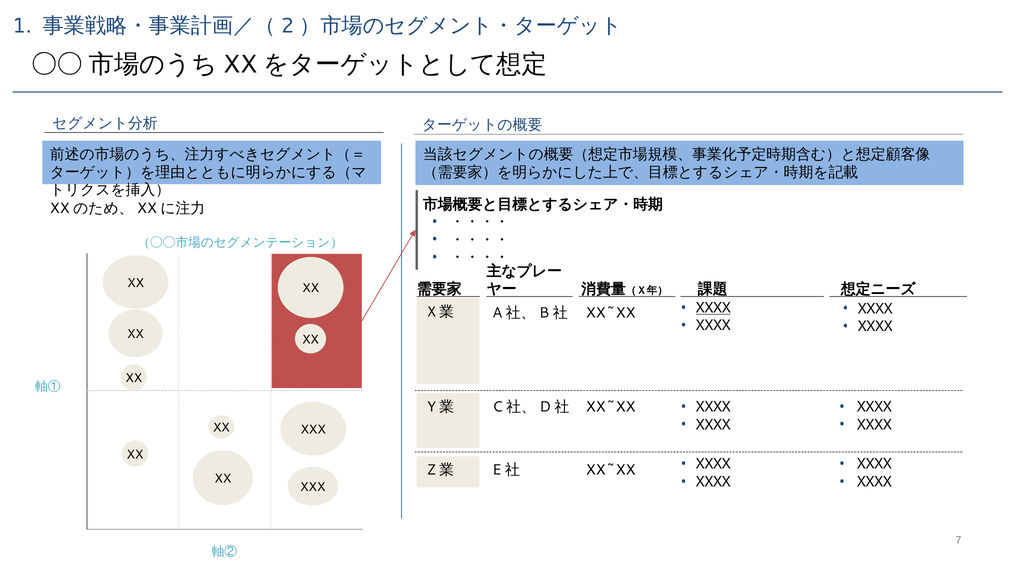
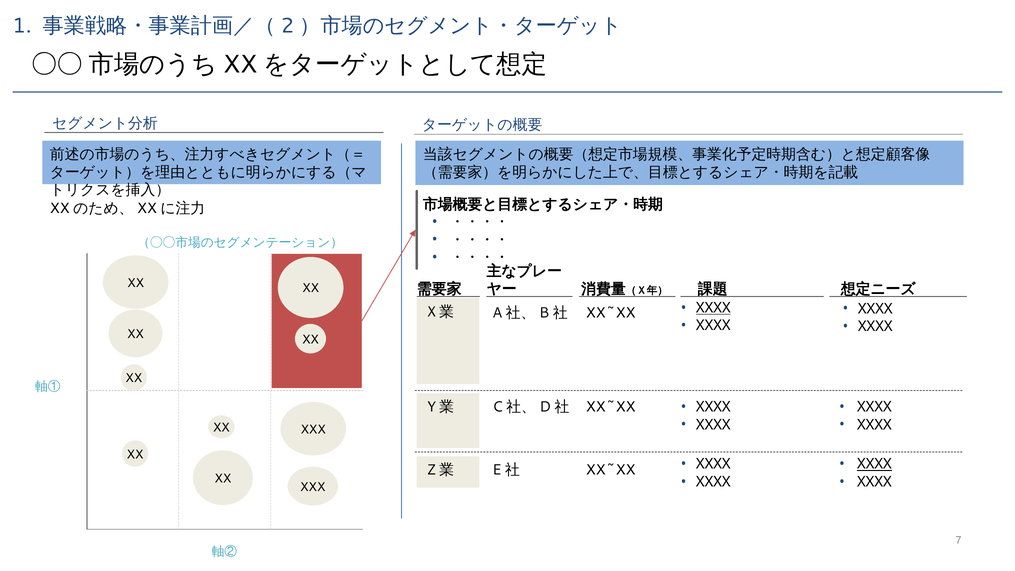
XXXX underline: none -> present (874, 464)
